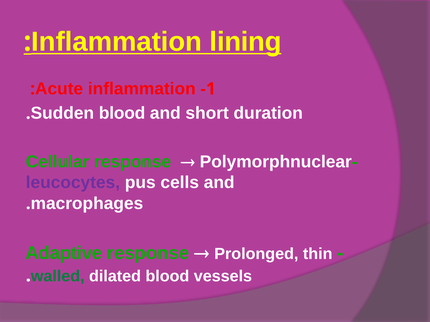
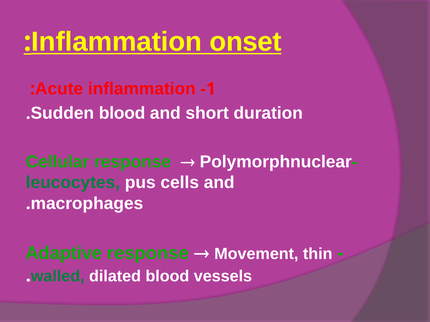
lining: lining -> onset (246, 42)
leucocytes colour: purple -> green (73, 183)
Prolonged: Prolonged -> Movement (256, 254)
